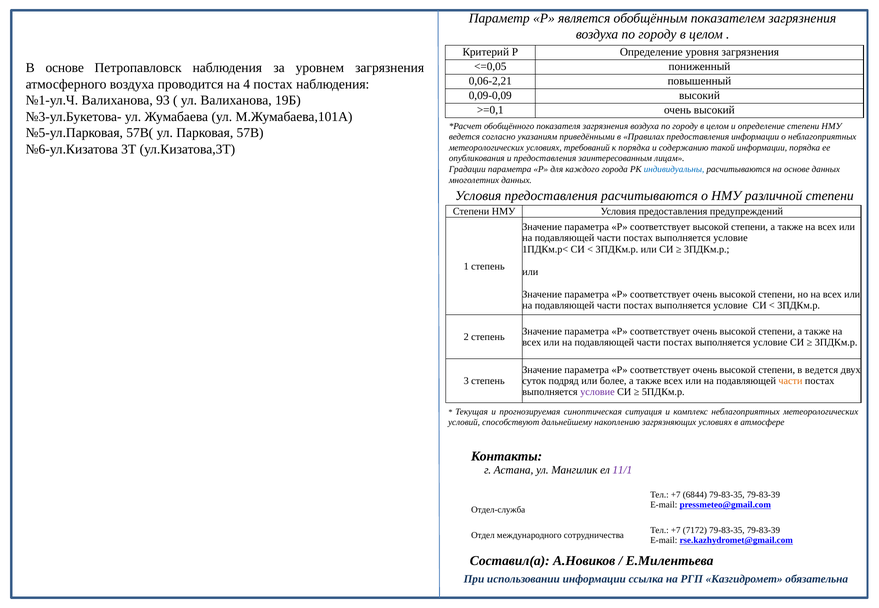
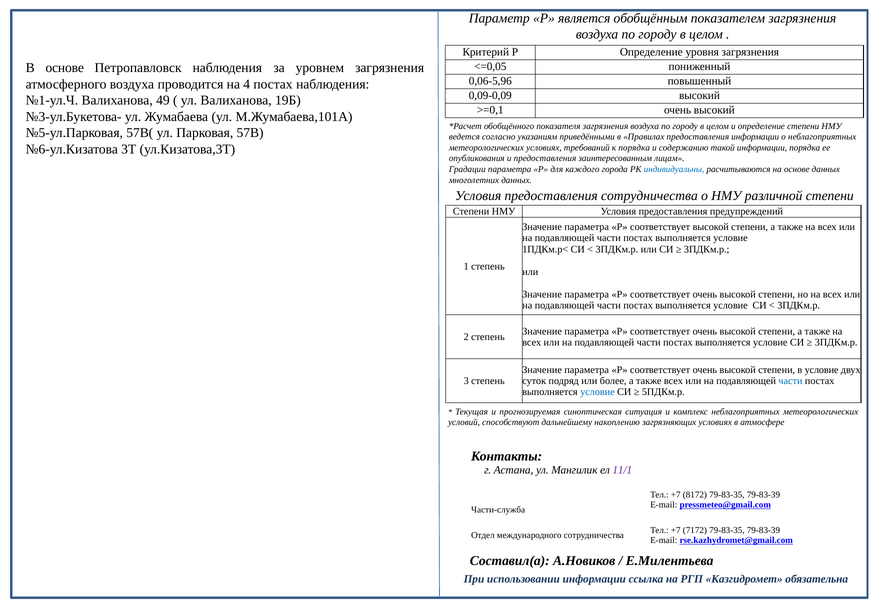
0,06-2,21: 0,06-2,21 -> 0,06-5,96 (490, 81)
93: 93 -> 49 (163, 101)
предоставления расчитываются: расчитываются -> сотрудничества (649, 196)
в ведется: ведется -> условие (822, 370)
части colour: orange -> blue (790, 381)
условие colour: purple -> blue (597, 392)
6844: 6844 -> 8172 (695, 495)
Отдел-служба: Отдел-служба -> Части-служба (498, 510)
